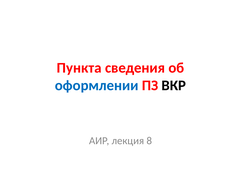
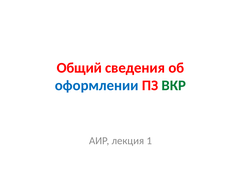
Пункта: Пункта -> Общий (79, 68)
ВКР colour: black -> green (174, 85)
8: 8 -> 1 (149, 141)
